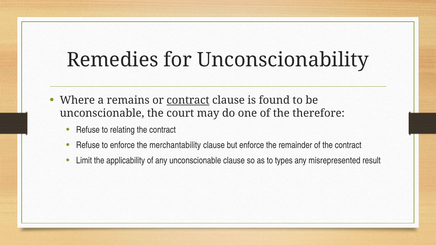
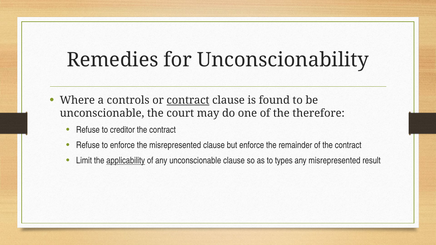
remains: remains -> controls (128, 100)
relating: relating -> creditor (122, 130)
the merchantability: merchantability -> misrepresented (175, 145)
applicability underline: none -> present (126, 161)
